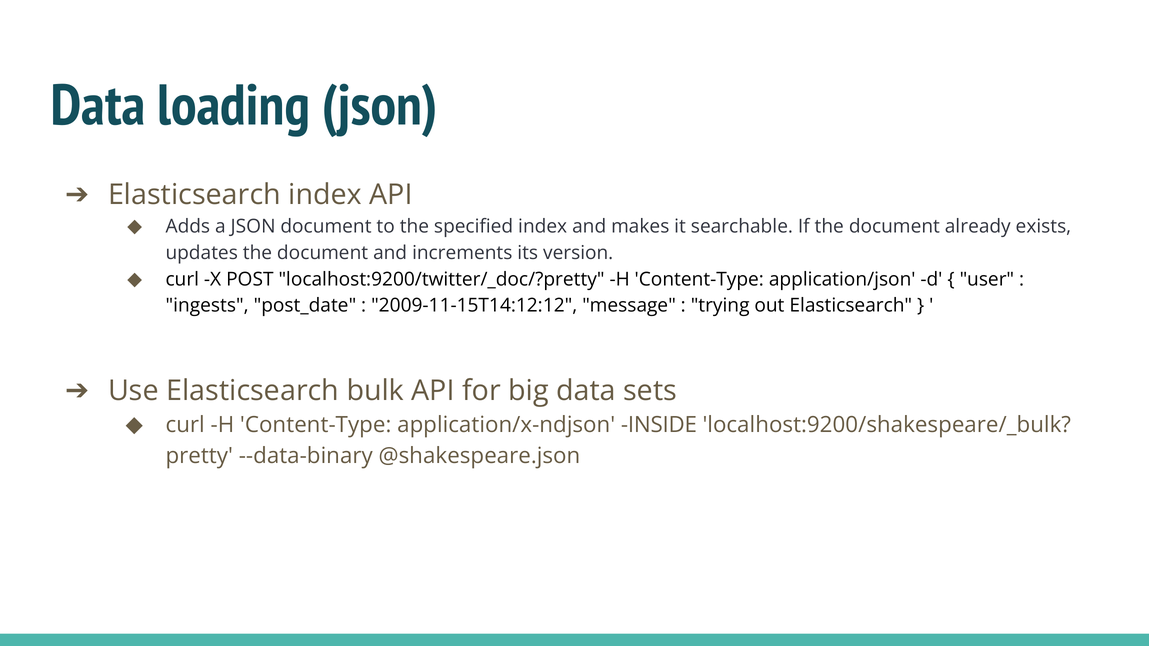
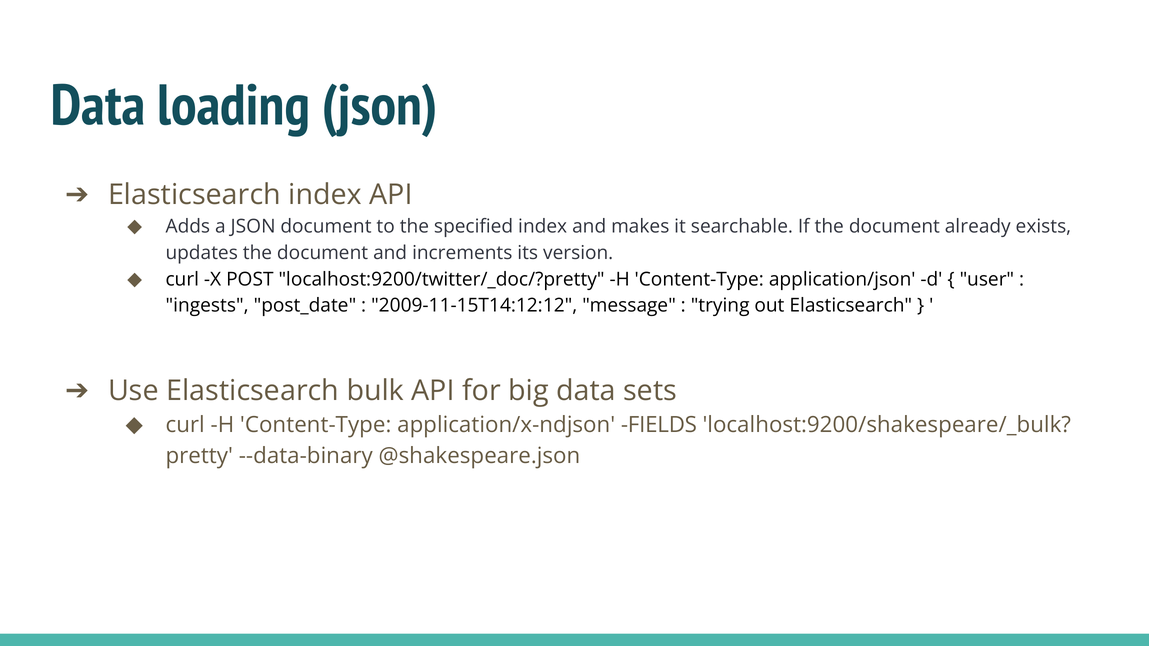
INSIDE: INSIDE -> FIELDS (659, 425)
